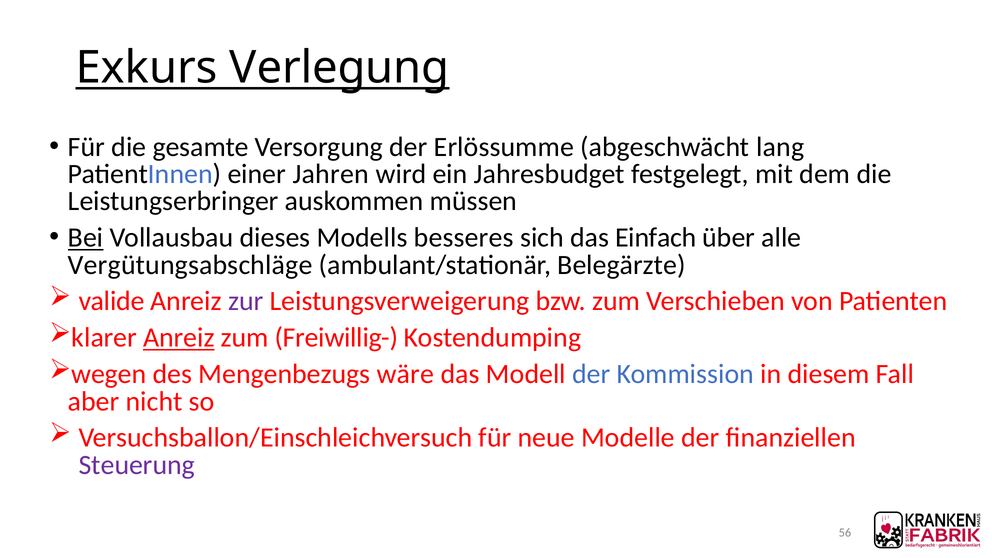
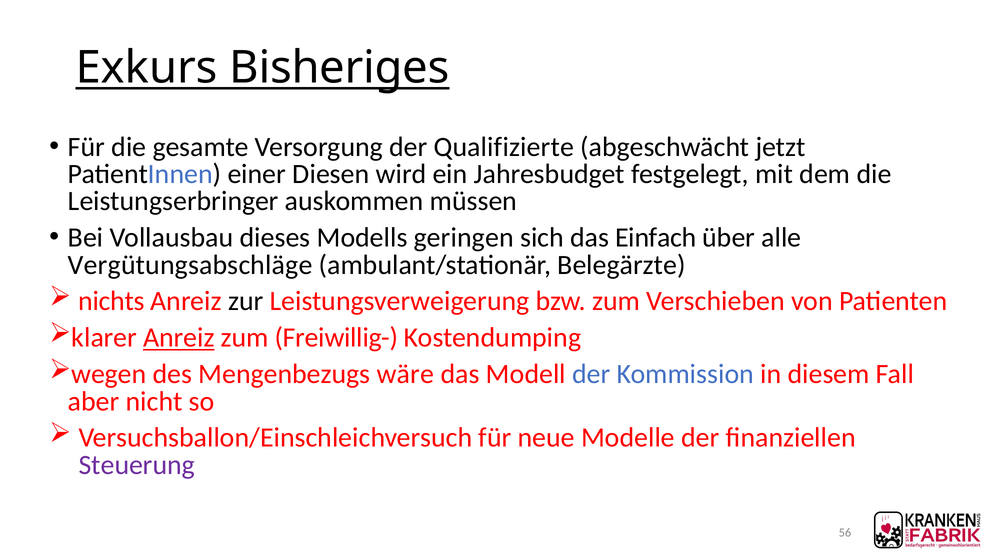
Verlegung: Verlegung -> Bisheriges (339, 68)
Erlössumme: Erlössumme -> Qualifizierte (504, 147)
lang: lang -> jetzt (780, 147)
Jahren: Jahren -> Diesen (331, 174)
Bei underline: present -> none (86, 238)
besseres: besseres -> geringen (464, 238)
valide: valide -> nichts (111, 301)
zur colour: purple -> black (246, 301)
